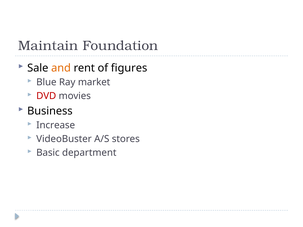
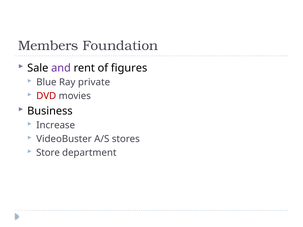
Maintain: Maintain -> Members (48, 46)
and colour: orange -> purple (61, 68)
market: market -> private (94, 82)
Basic: Basic -> Store (48, 153)
